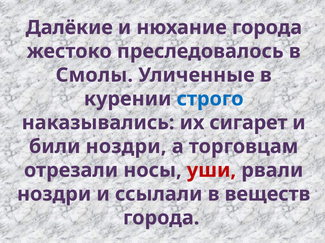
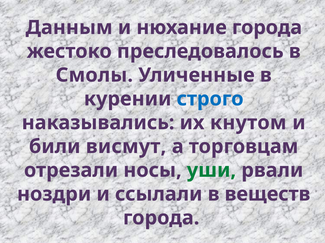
Далёкие: Далёкие -> Данным (69, 28)
сигарет: сигарет -> кнутом (248, 123)
били ноздри: ноздри -> висмут (126, 147)
уши colour: red -> green (211, 171)
